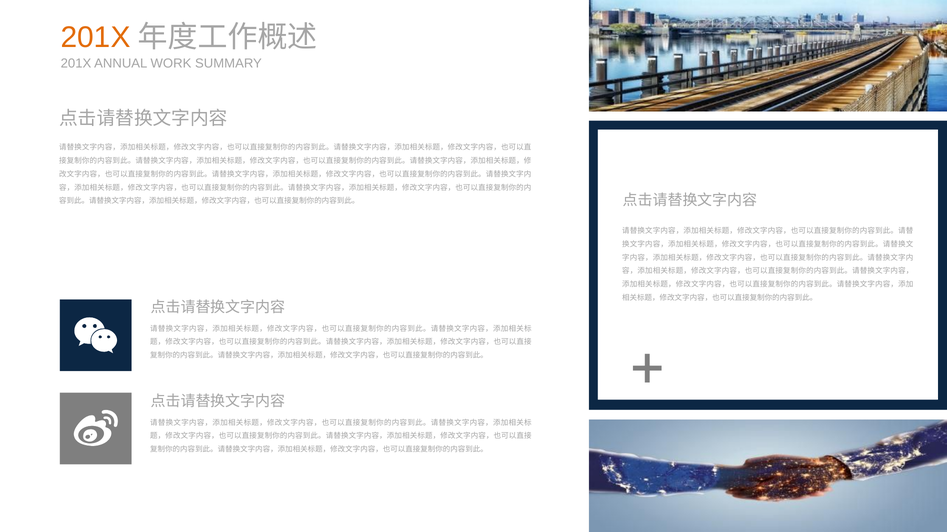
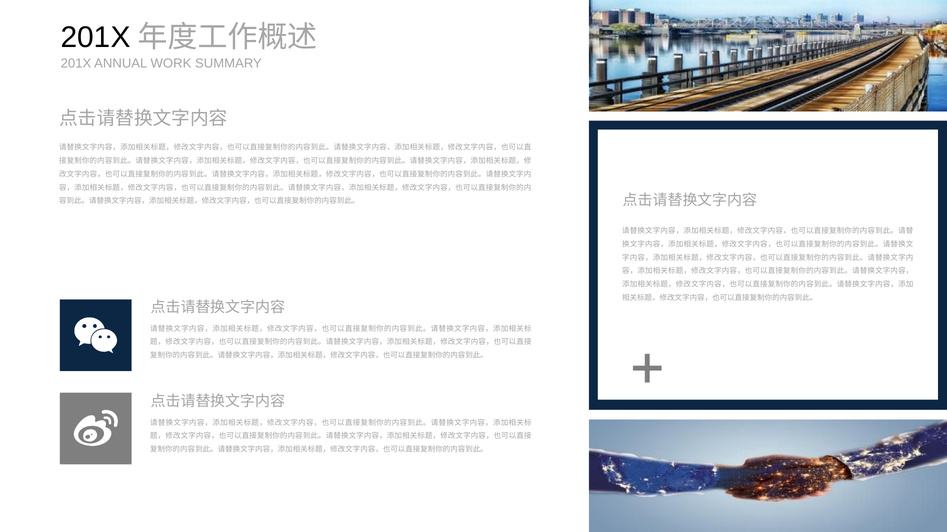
201X colour: orange -> black (96, 37)
